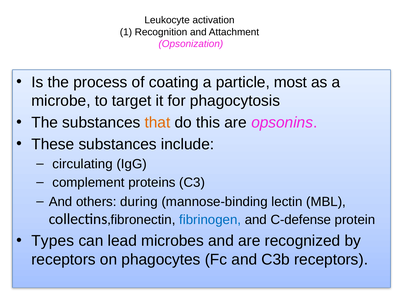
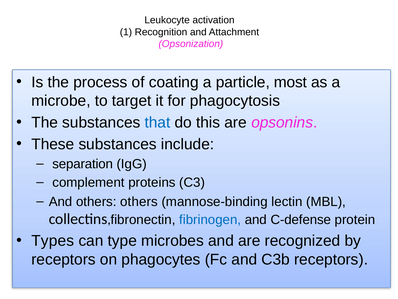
that colour: orange -> blue (157, 122)
circulating: circulating -> separation (83, 164)
others during: during -> others (139, 201)
lead: lead -> type (122, 240)
